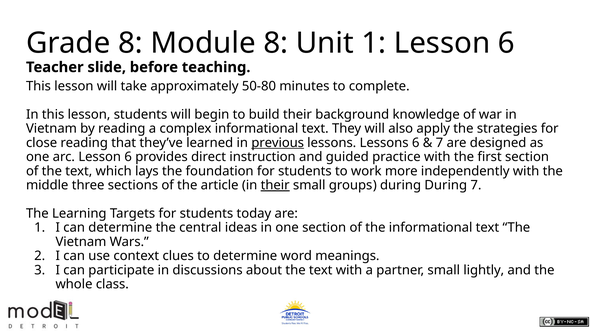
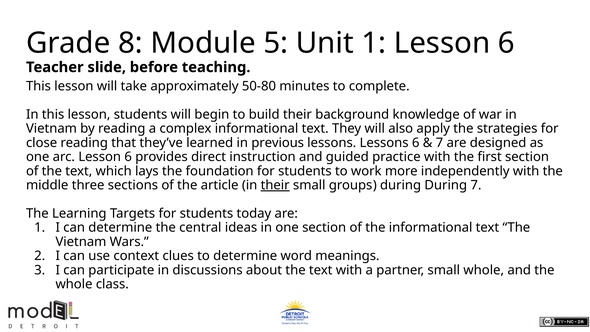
Module 8: 8 -> 5 (276, 43)
previous underline: present -> none (278, 143)
small lightly: lightly -> whole (484, 270)
